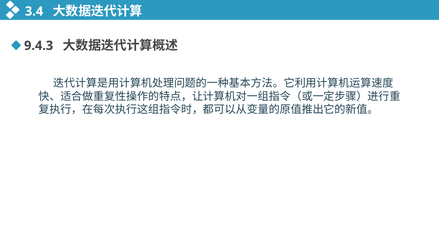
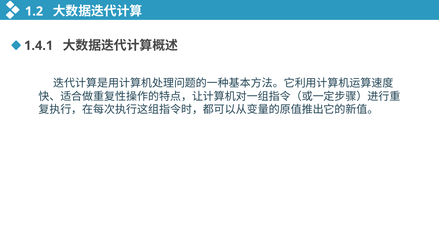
3.4: 3.4 -> 1.2 (34, 11)
9.4.3: 9.4.3 -> 1.4.1 (39, 46)
